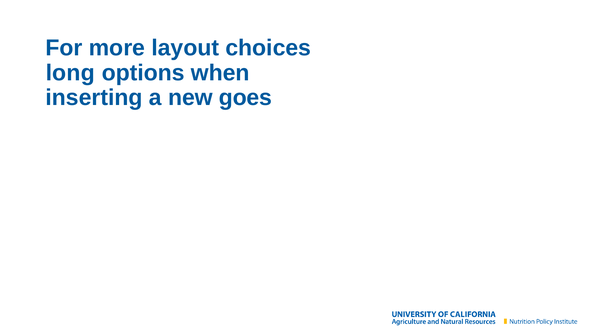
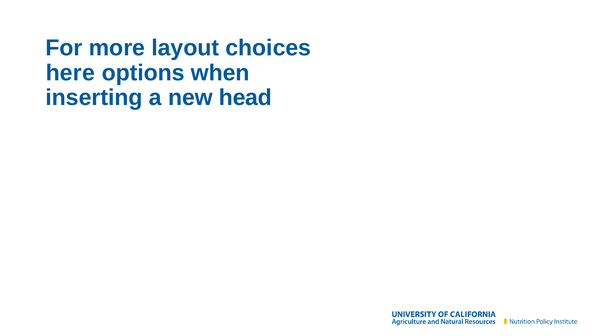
long: long -> here (70, 73)
goes: goes -> head (245, 98)
